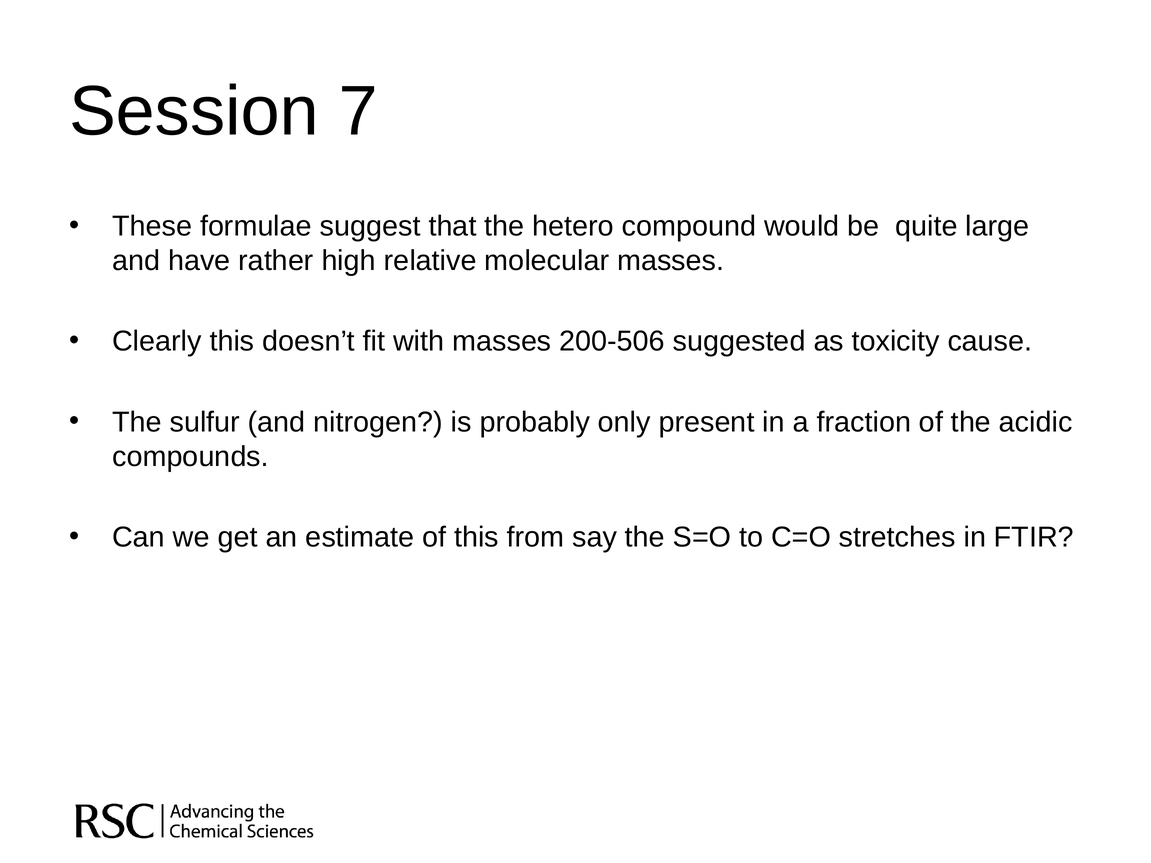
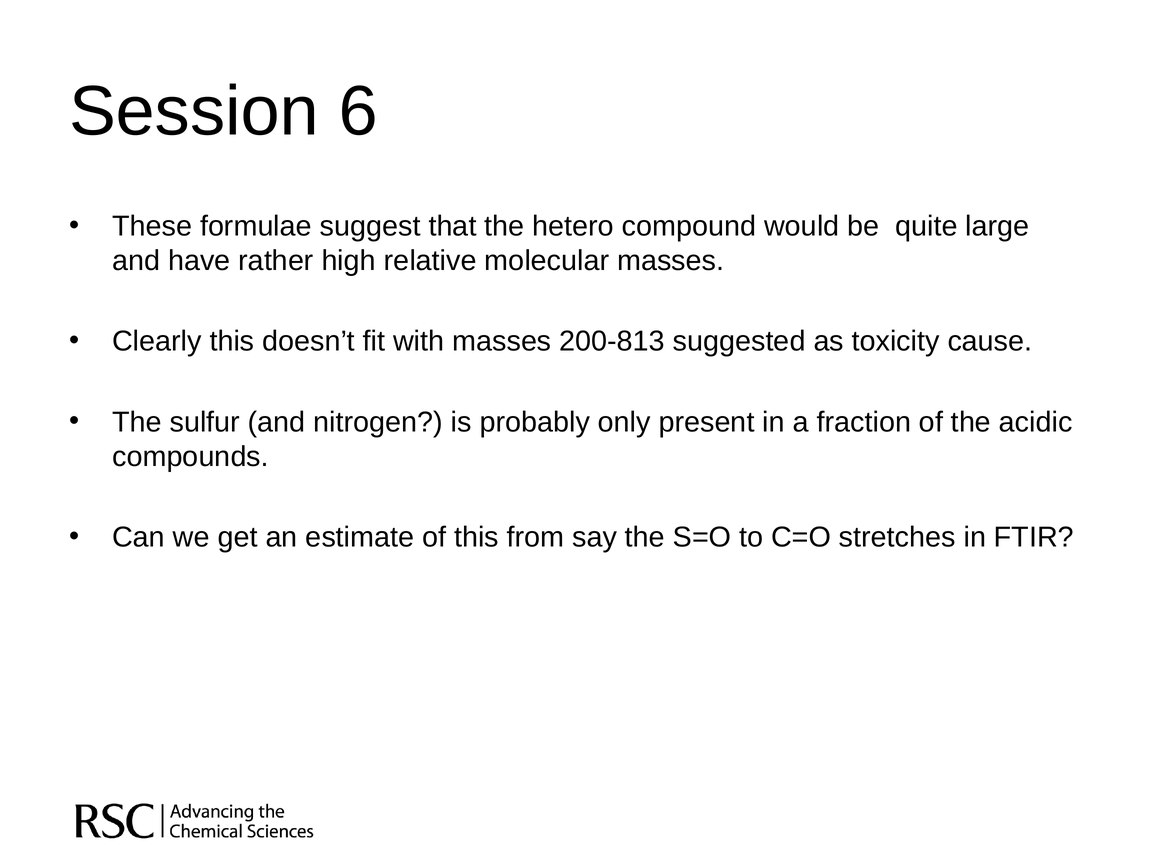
7: 7 -> 6 (358, 111)
200-506: 200-506 -> 200-813 (612, 342)
